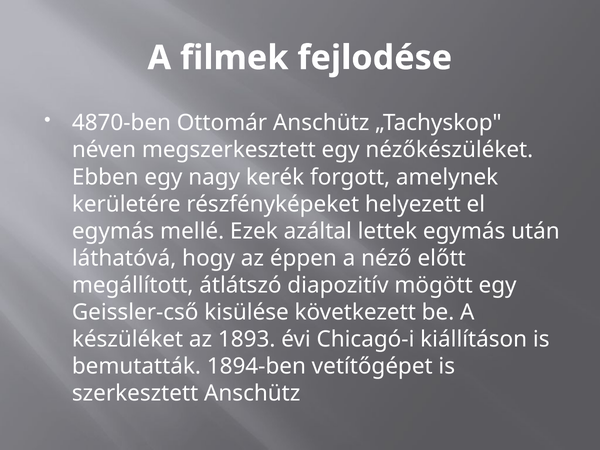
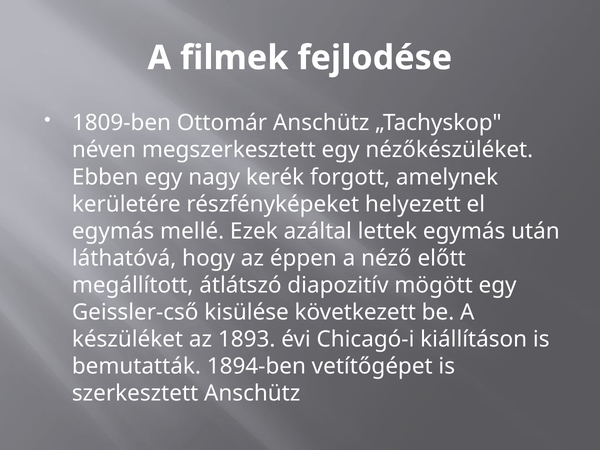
4870-ben: 4870-ben -> 1809-ben (121, 123)
